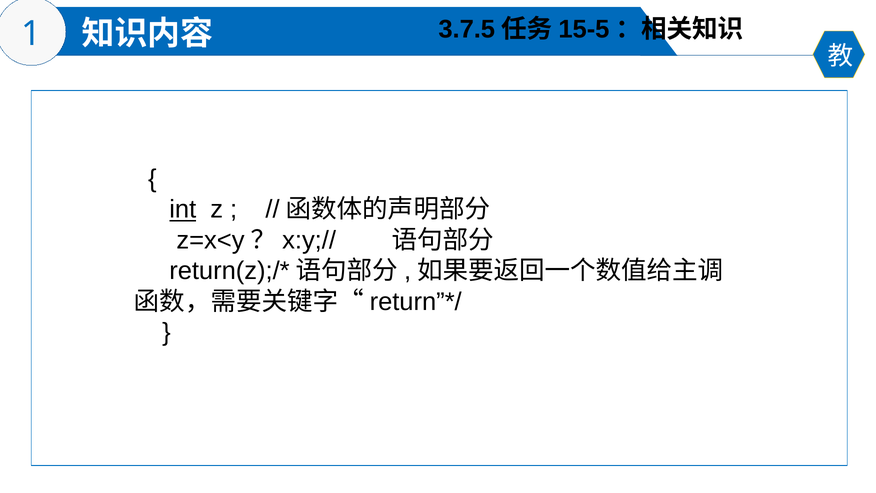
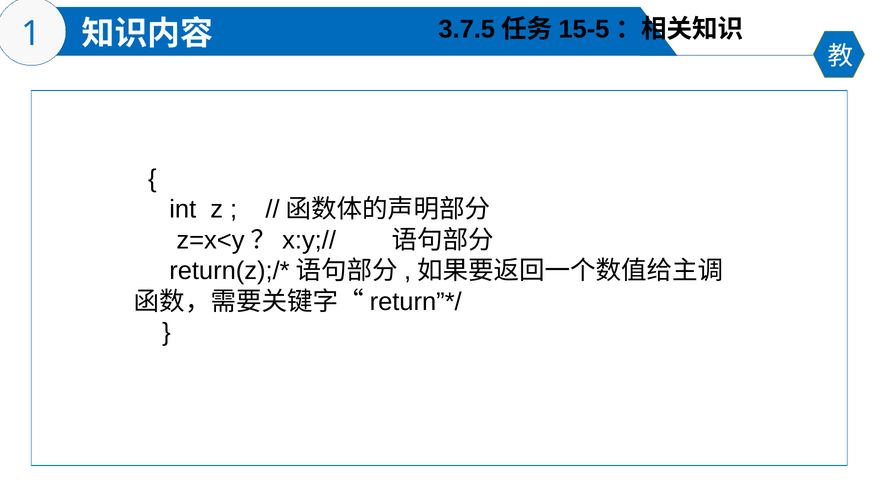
int underline: present -> none (183, 209)
